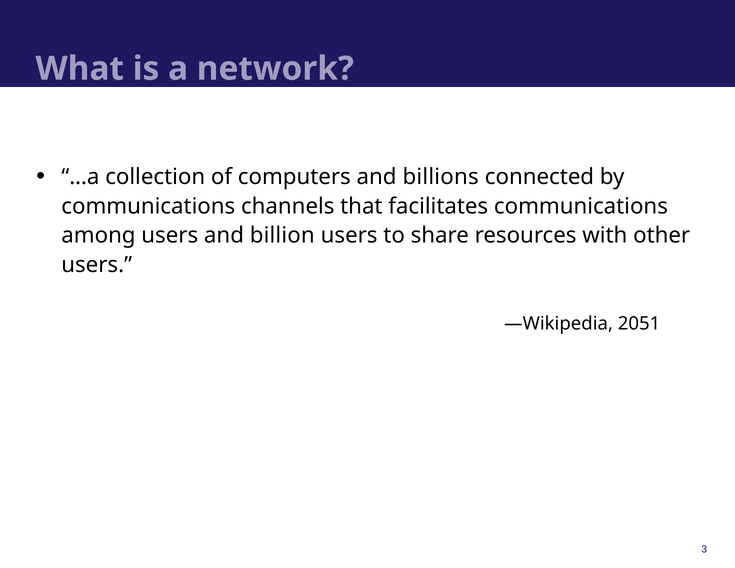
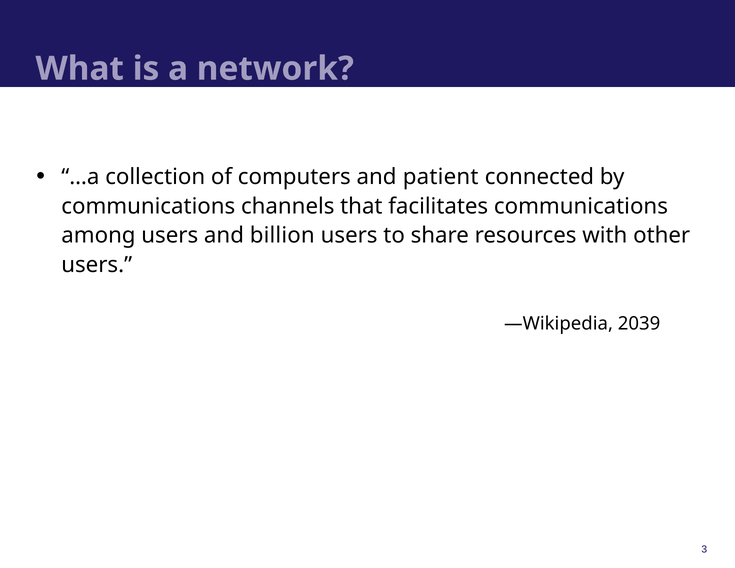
billions: billions -> patient (441, 177)
2051: 2051 -> 2039 (639, 324)
